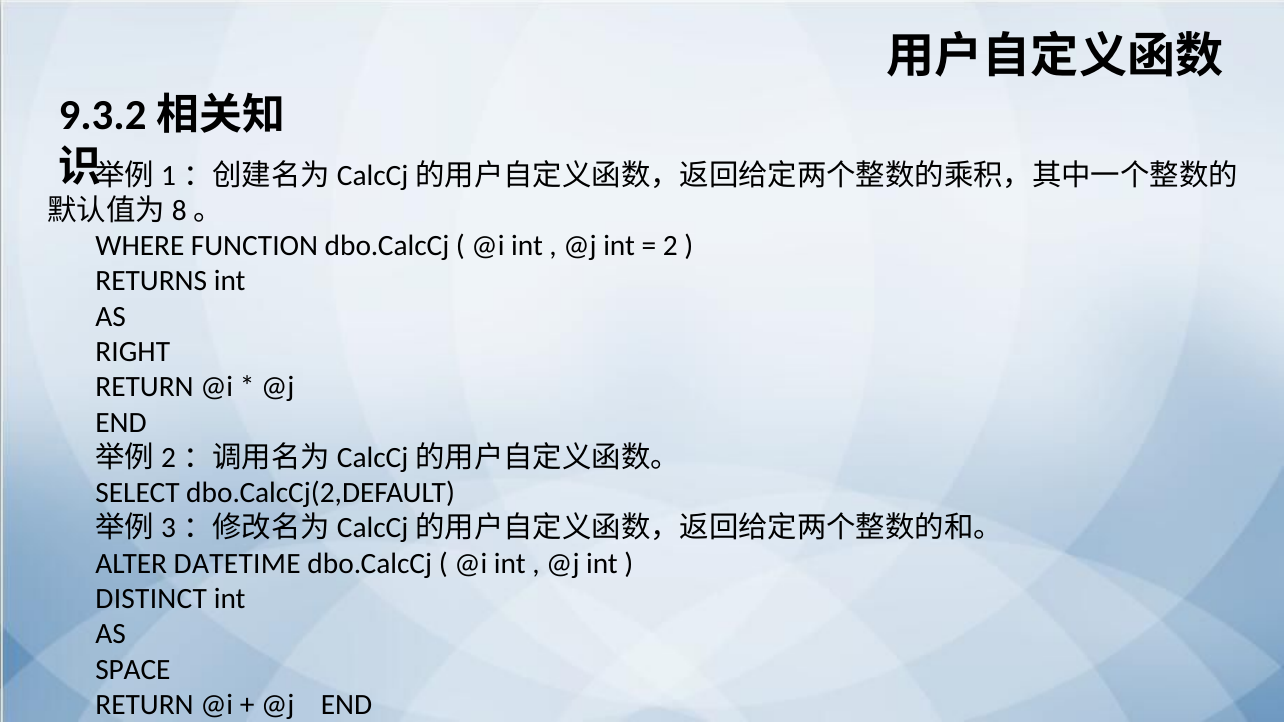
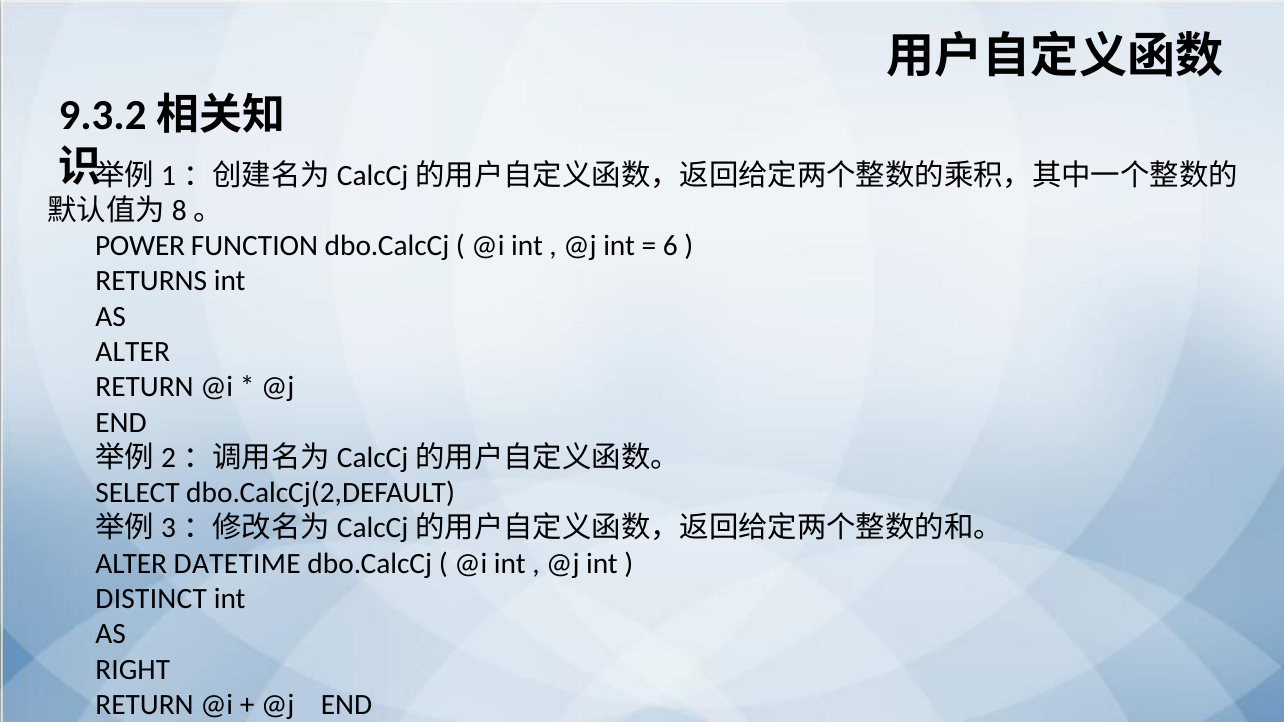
WHERE: WHERE -> POWER (140, 246)
2: 2 -> 6 (670, 246)
RIGHT: RIGHT -> ALTER (133, 352)
SPACE: SPACE -> RIGHT (133, 670)
